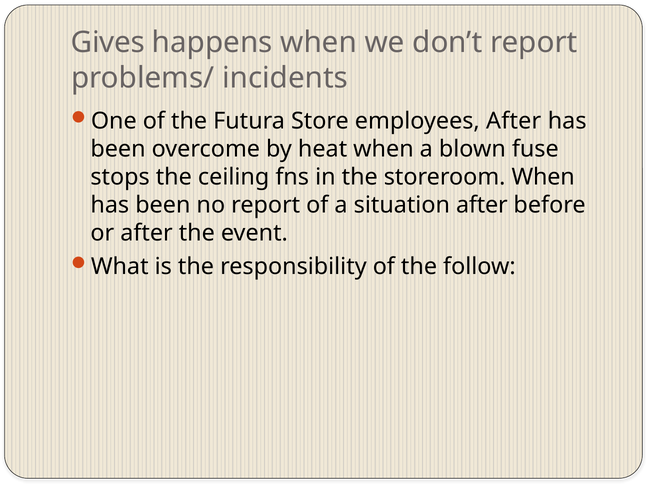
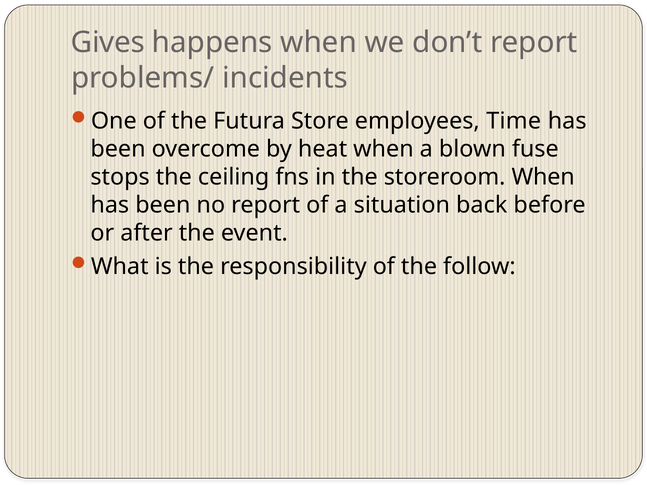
employees After: After -> Time (514, 121)
situation after: after -> back (482, 205)
